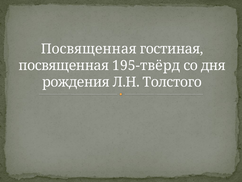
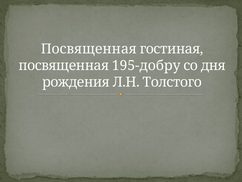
195-твёрд: 195-твёрд -> 195-добру (146, 65)
